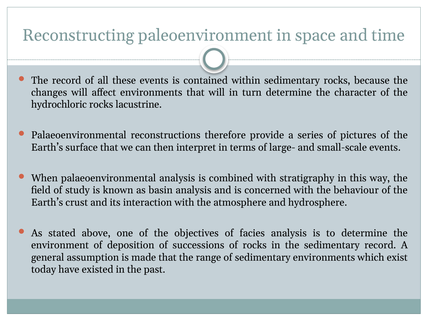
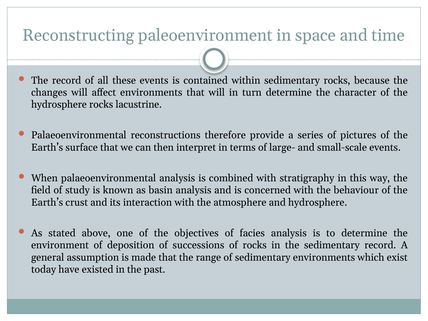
hydrochloric: hydrochloric -> hydrosphere (59, 105)
